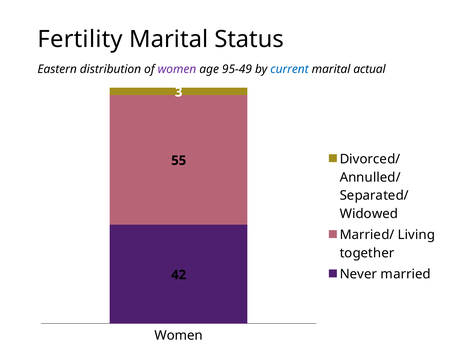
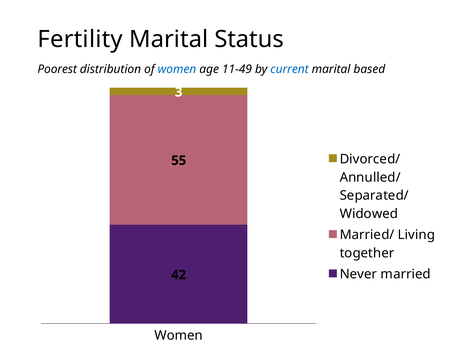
Eastern: Eastern -> Poorest (57, 69)
women colour: purple -> blue (177, 69)
95-49: 95-49 -> 11-49 (237, 69)
actual: actual -> based (369, 69)
